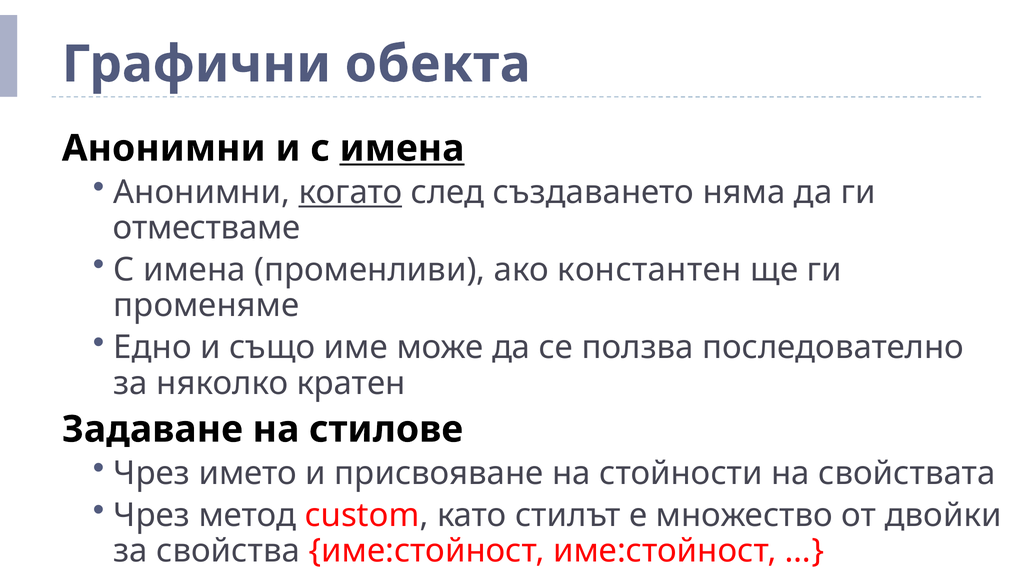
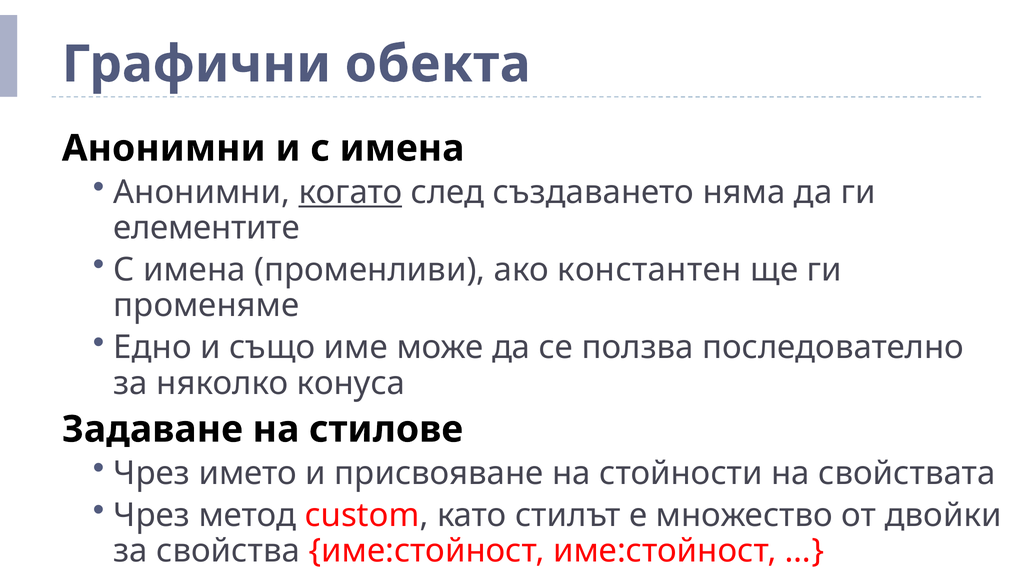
имена underline: present -> none (402, 148)
отместваме: отместваме -> елементите (207, 228)
кратен: кратен -> конуса (351, 383)
